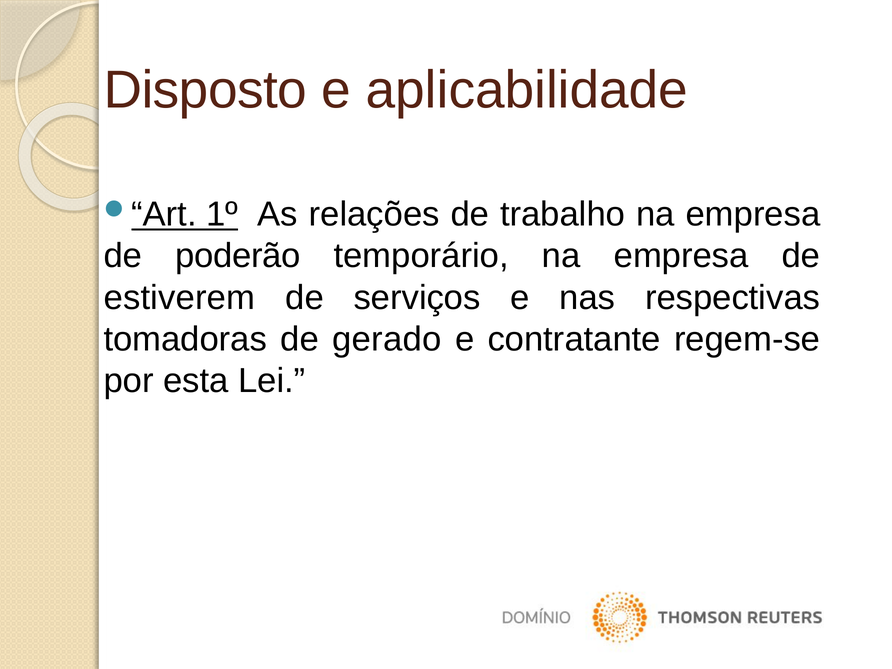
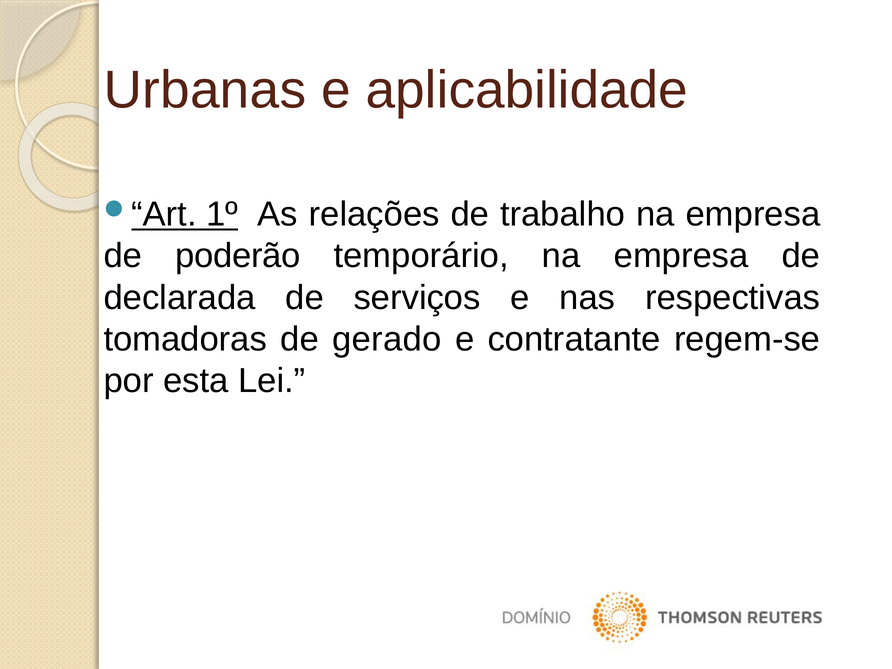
Disposto: Disposto -> Urbanas (205, 90)
estiverem: estiverem -> declarada (180, 298)
